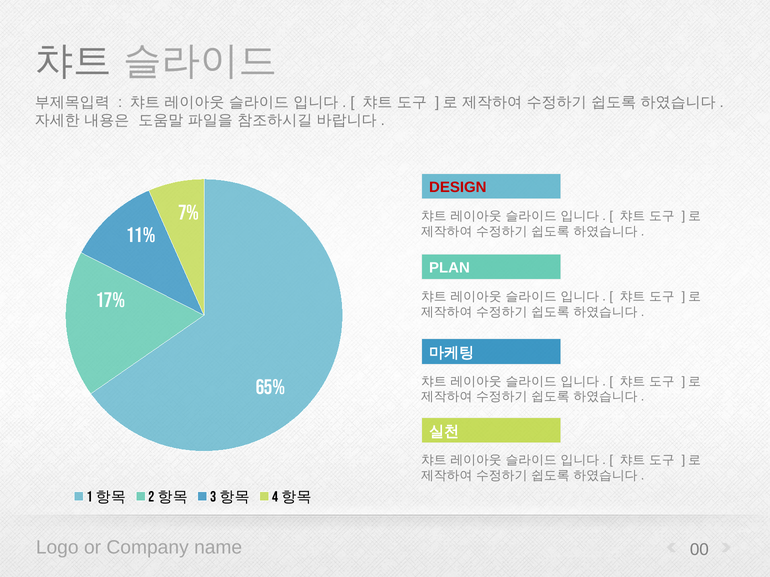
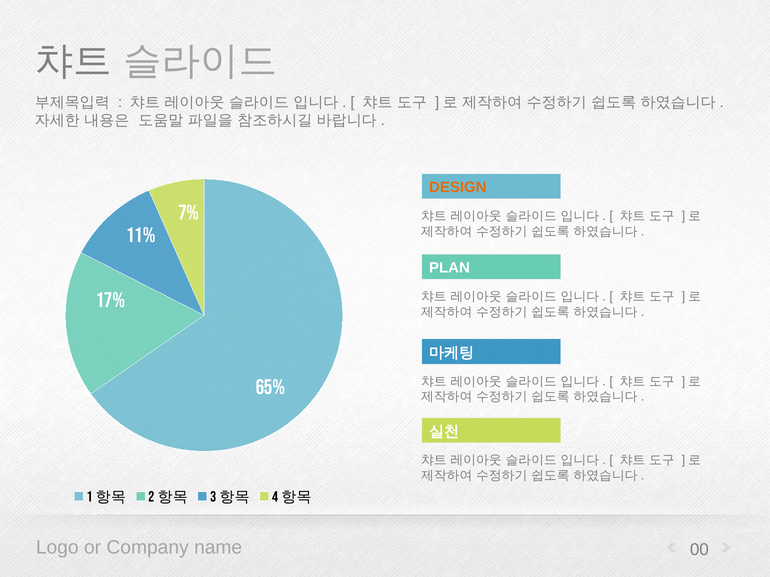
DESIGN colour: red -> orange (458, 187)
